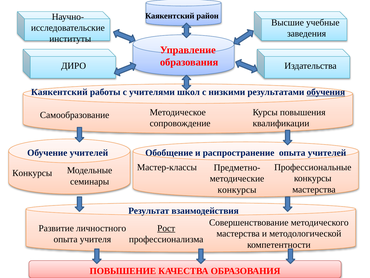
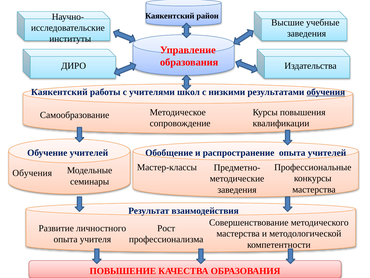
Конкурсы: Конкурсы -> Обучения (32, 173)
конкурсы: конкурсы -> заведения (237, 189)
Рост underline: present -> none (166, 228)
